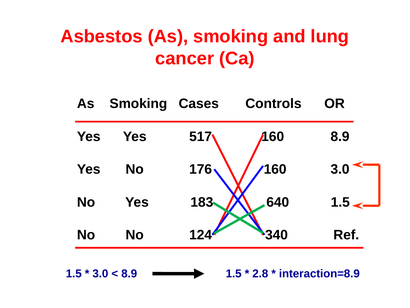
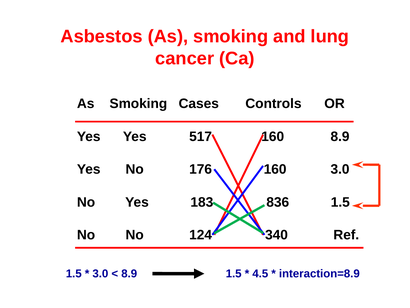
640: 640 -> 836 (278, 202)
2.8: 2.8 -> 4.5 (260, 273)
